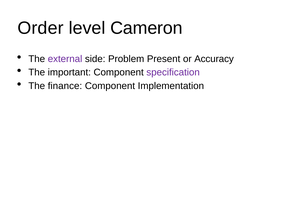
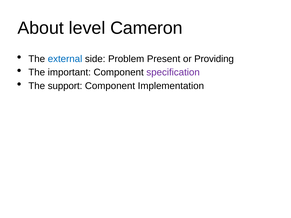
Order: Order -> About (41, 28)
external colour: purple -> blue (65, 59)
Accuracy: Accuracy -> Providing (214, 59)
finance: finance -> support (65, 86)
